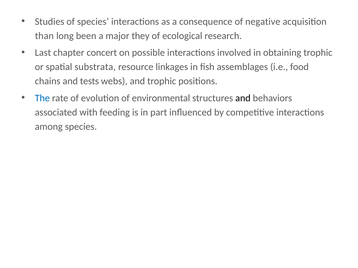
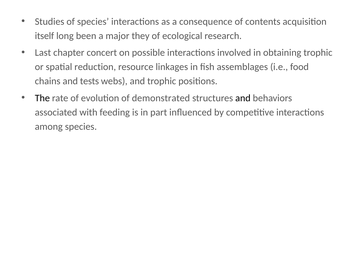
negative: negative -> contents (263, 22)
than: than -> itself (44, 36)
substrata: substrata -> reduction (95, 67)
The colour: blue -> black (42, 98)
environmental: environmental -> demonstrated (161, 98)
